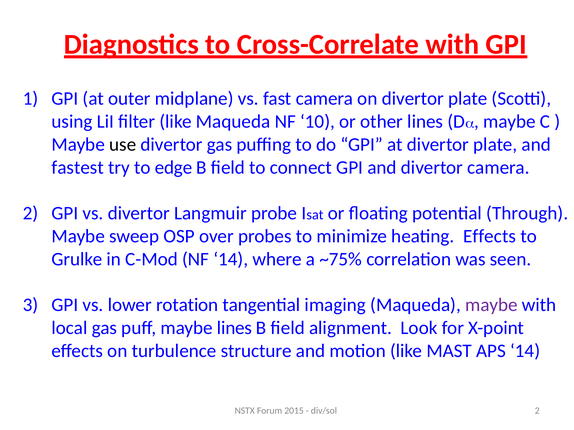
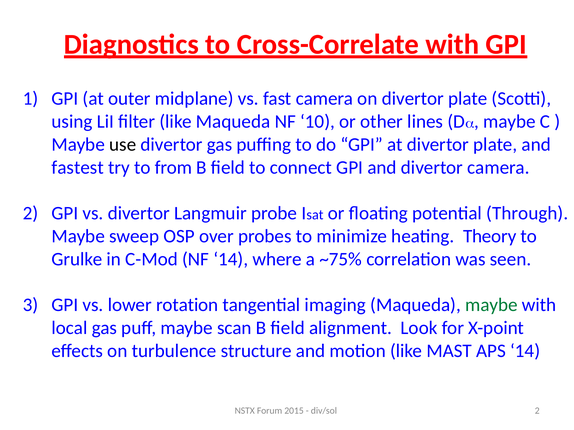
edge: edge -> from (173, 168)
heating Effects: Effects -> Theory (490, 236)
maybe colour: purple -> green (491, 305)
maybe lines: lines -> scan (234, 328)
